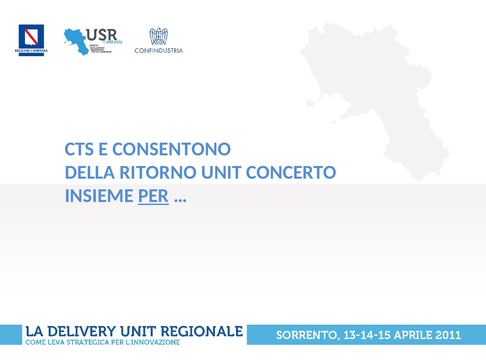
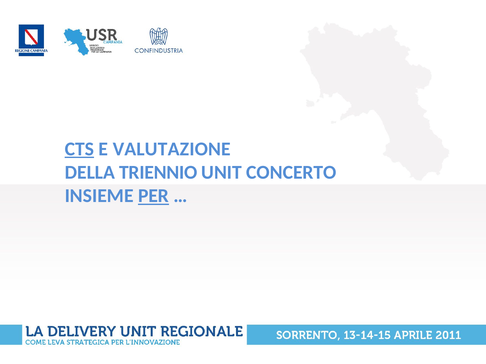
CTS underline: none -> present (79, 149)
CONSENTONO: CONSENTONO -> VALUTAZIONE (172, 149)
RITORNO: RITORNO -> TRIENNIO (158, 173)
